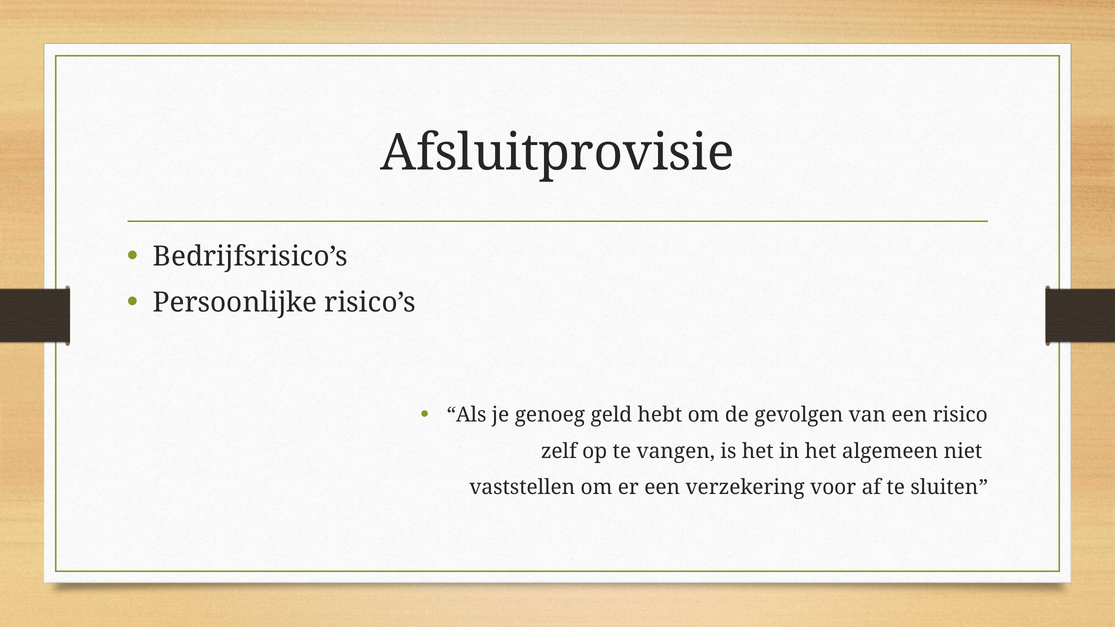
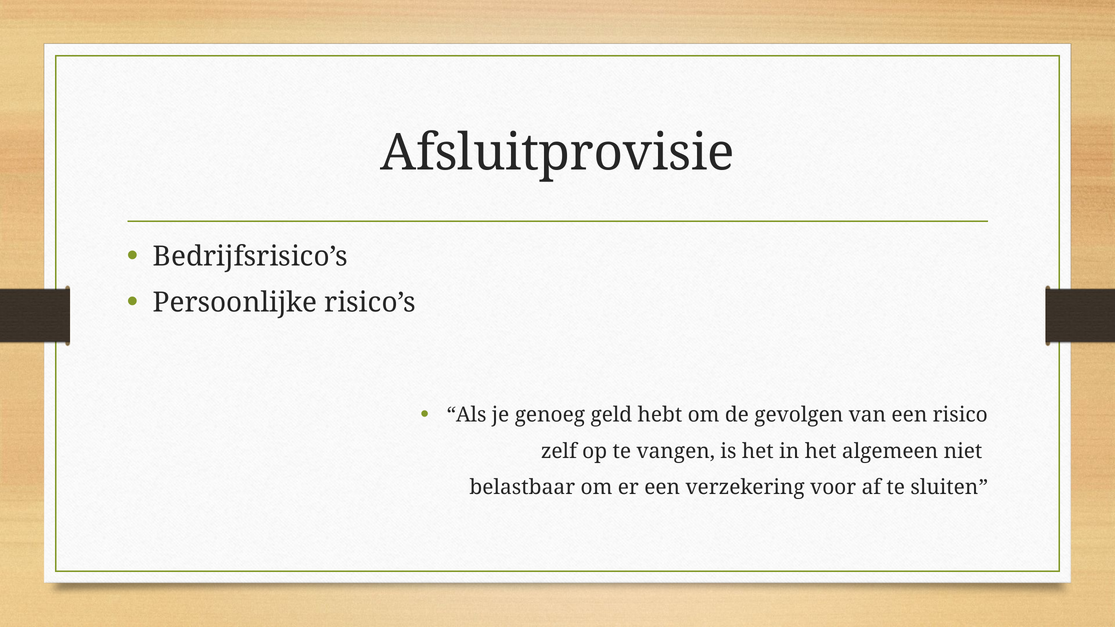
vaststellen: vaststellen -> belastbaar (522, 488)
